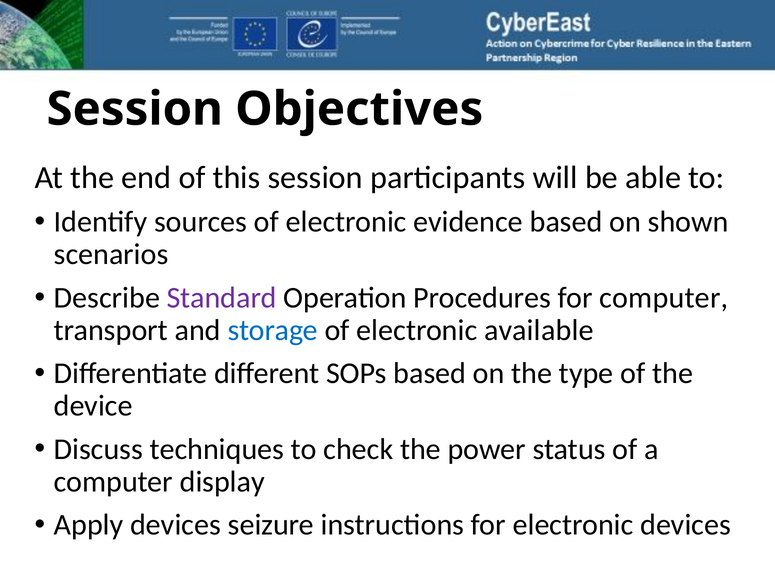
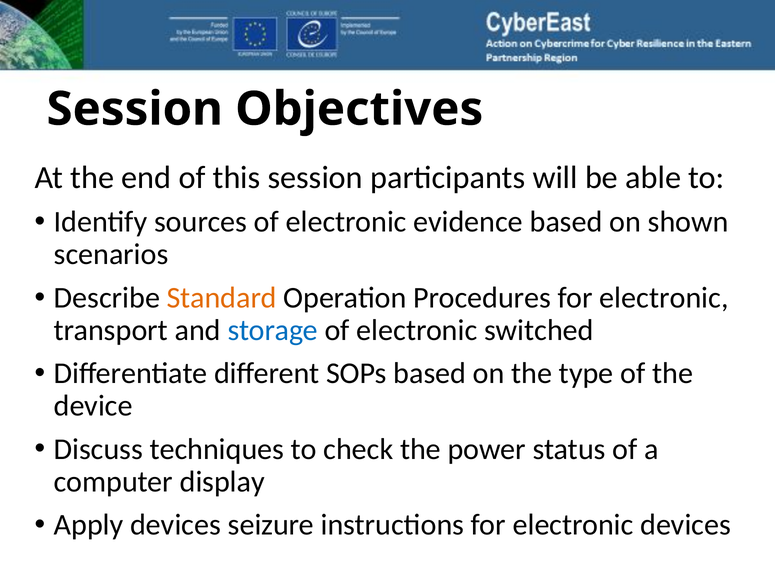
Standard colour: purple -> orange (222, 298)
Procedures for computer: computer -> electronic (664, 298)
available: available -> switched (539, 330)
